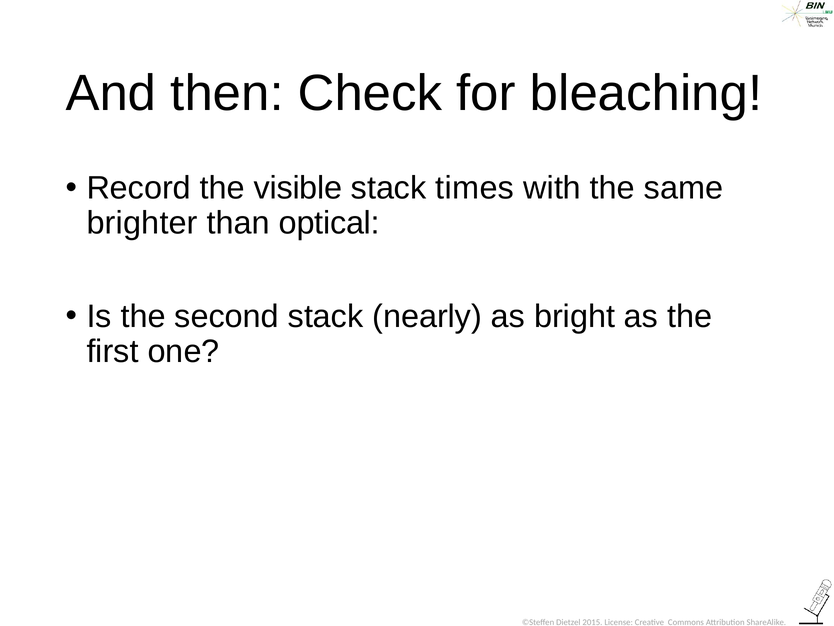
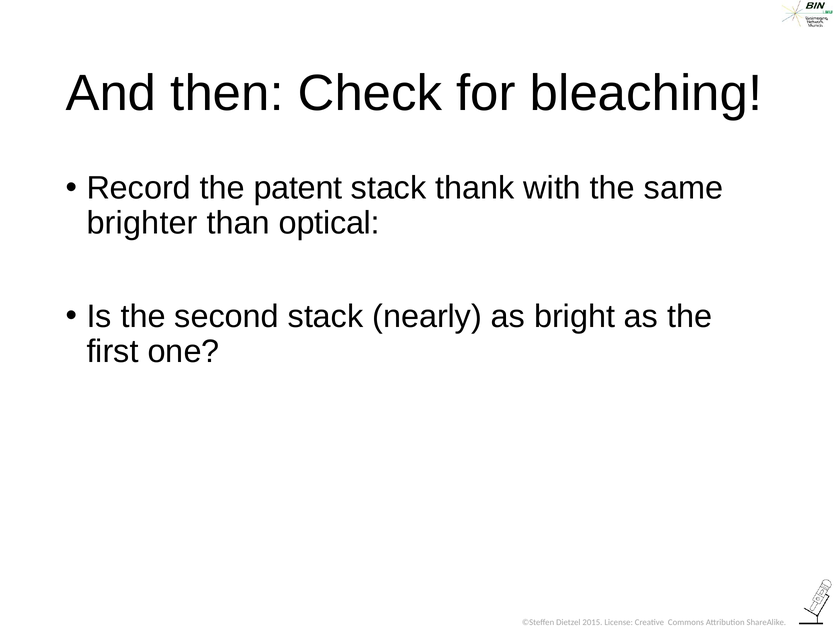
visible: visible -> patent (298, 188)
times: times -> thank (475, 188)
